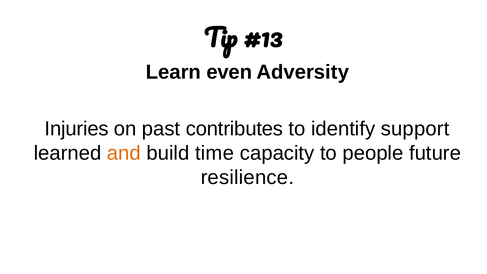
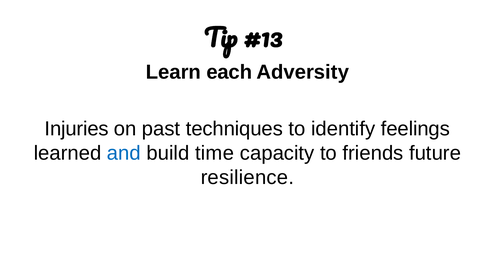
even: even -> each (229, 72)
contributes: contributes -> techniques (234, 129)
support: support -> feelings (415, 129)
and colour: orange -> blue (124, 153)
people: people -> friends (373, 153)
